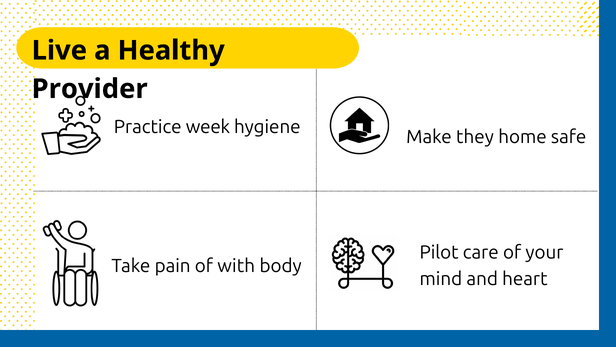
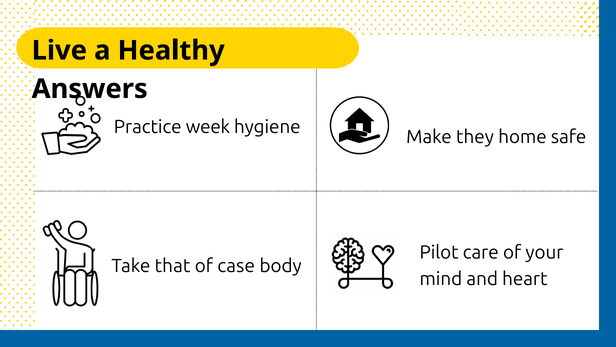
Provider: Provider -> Answers (90, 89)
pain: pain -> that (173, 266)
with: with -> case (236, 266)
